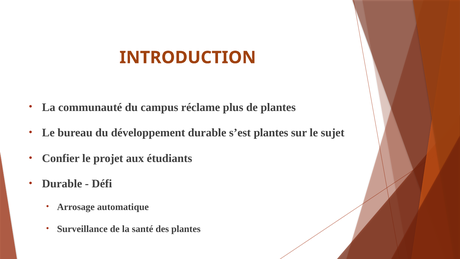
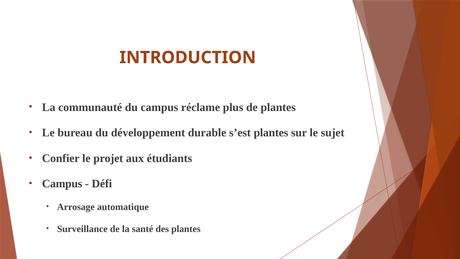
Durable: Durable -> Campus (62, 184)
